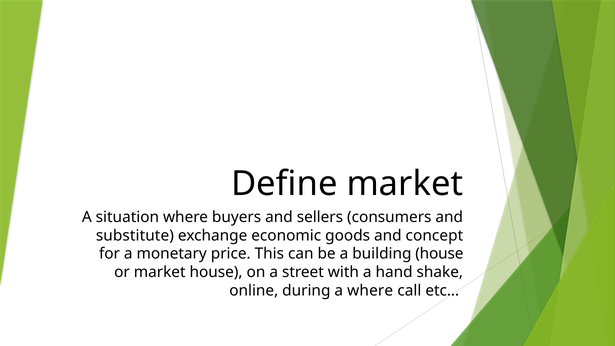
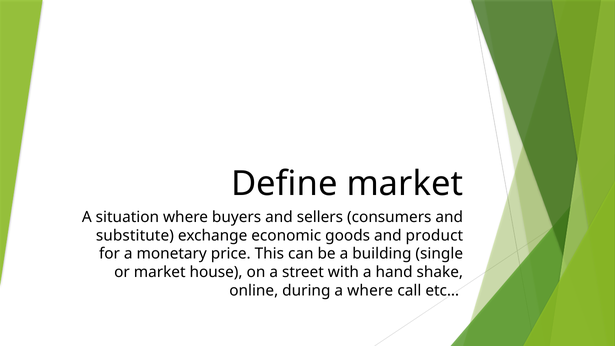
concept: concept -> product (434, 235)
building house: house -> single (439, 254)
